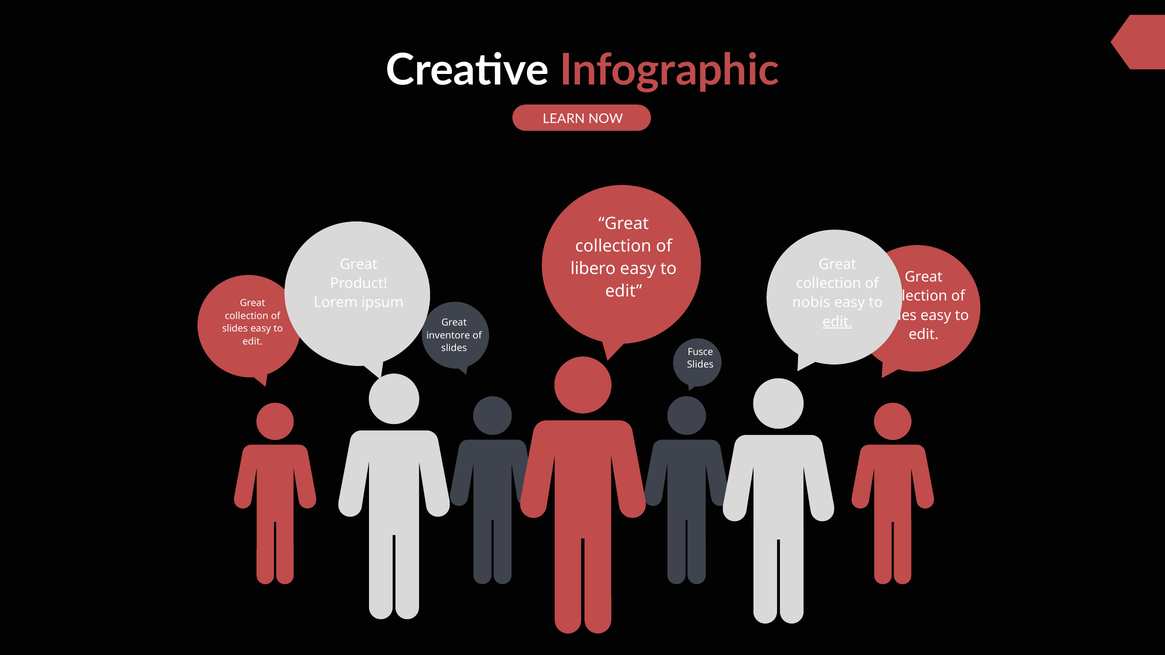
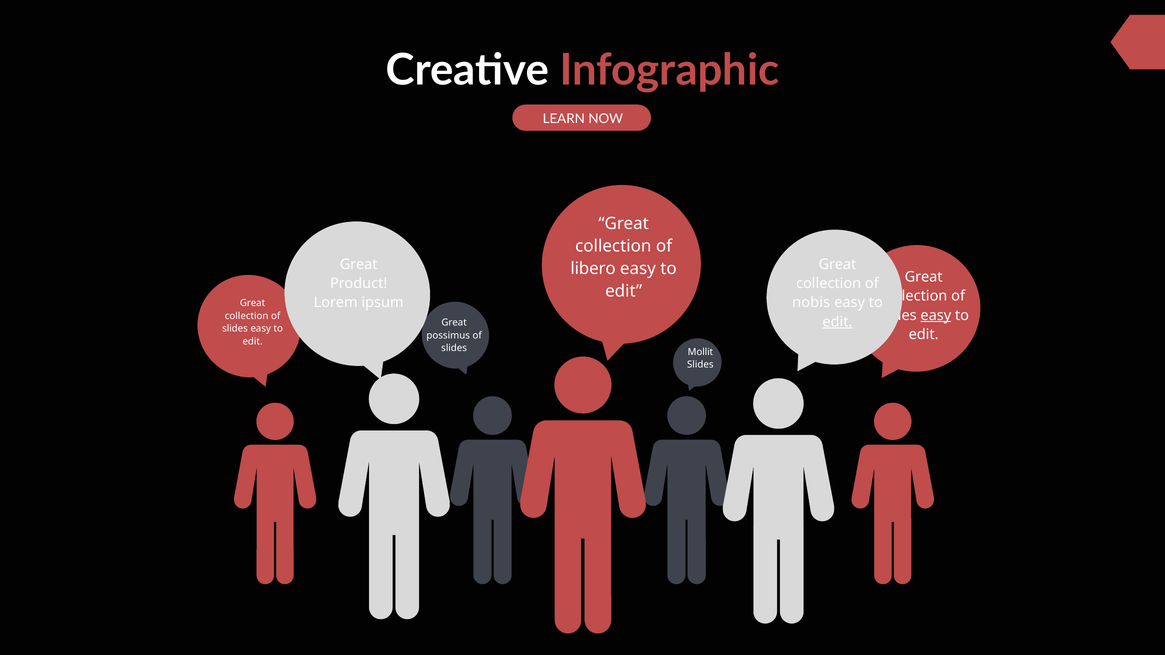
easy underline: none -> present (936, 315)
inventore: inventore -> possimus (448, 336)
Fusce: Fusce -> Mollit (700, 352)
